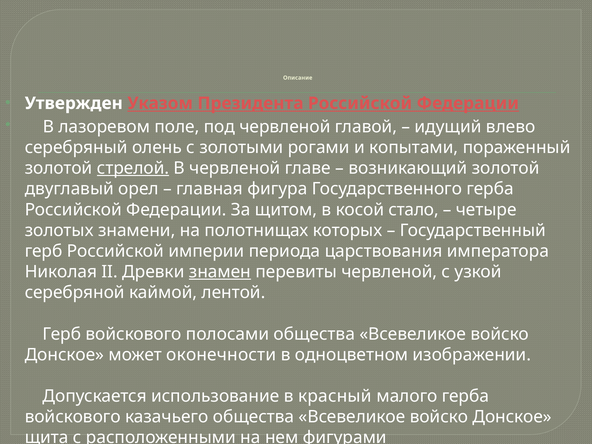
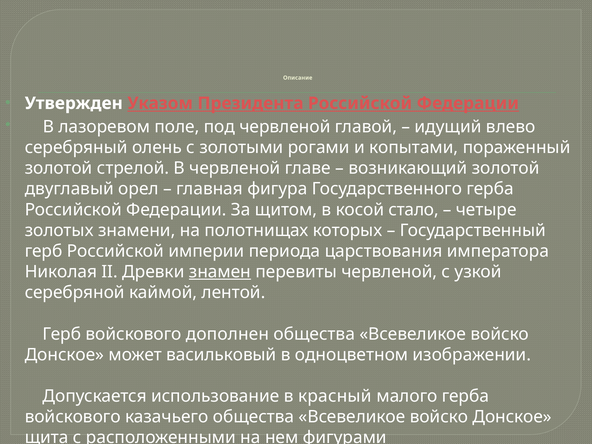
стрелой underline: present -> none (133, 168)
полосами: полосами -> дополнен (227, 334)
оконечности: оконечности -> васильковый (221, 355)
